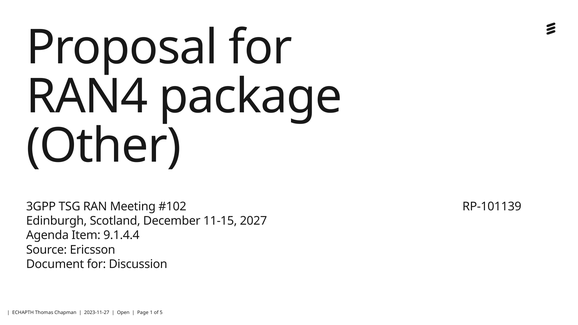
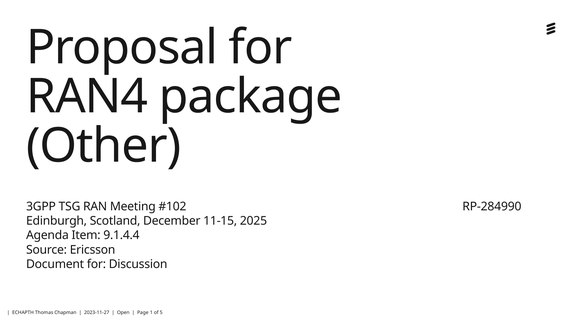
RP-101139: RP-101139 -> RP-284990 (492, 207)
2027: 2027 -> 2025 (253, 221)
